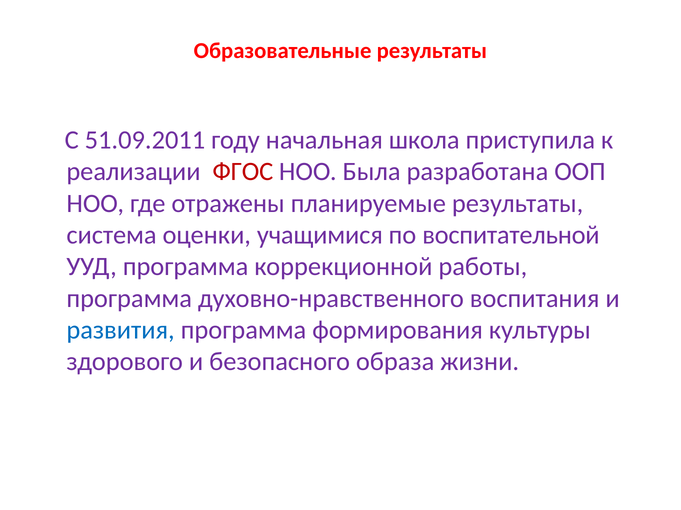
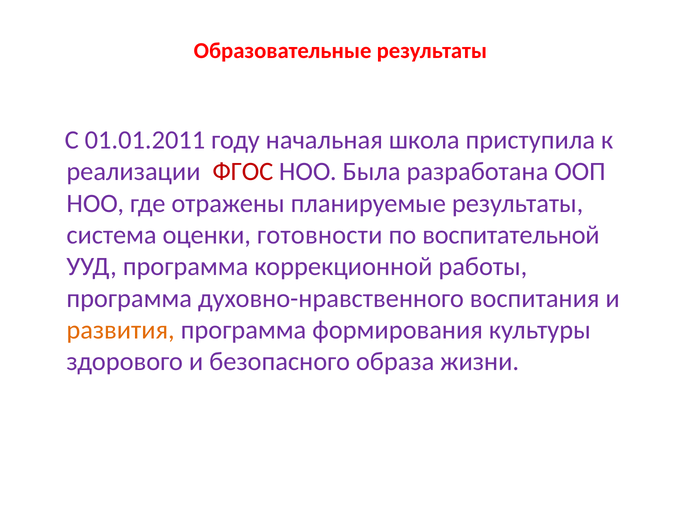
51.09.2011: 51.09.2011 -> 01.01.2011 (145, 140)
учащимися: учащимися -> готовности (320, 235)
развития colour: blue -> orange (121, 331)
